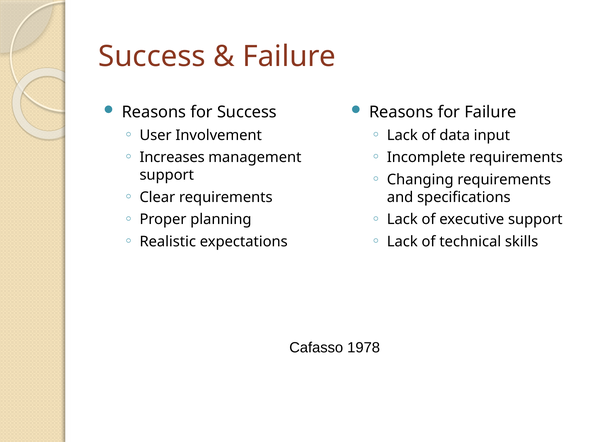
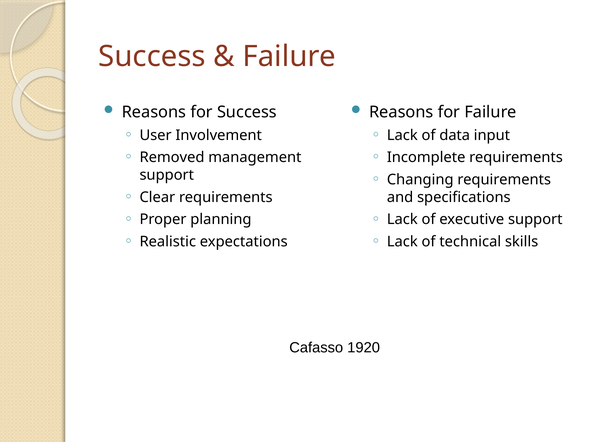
Increases: Increases -> Removed (172, 157)
1978: 1978 -> 1920 (364, 347)
